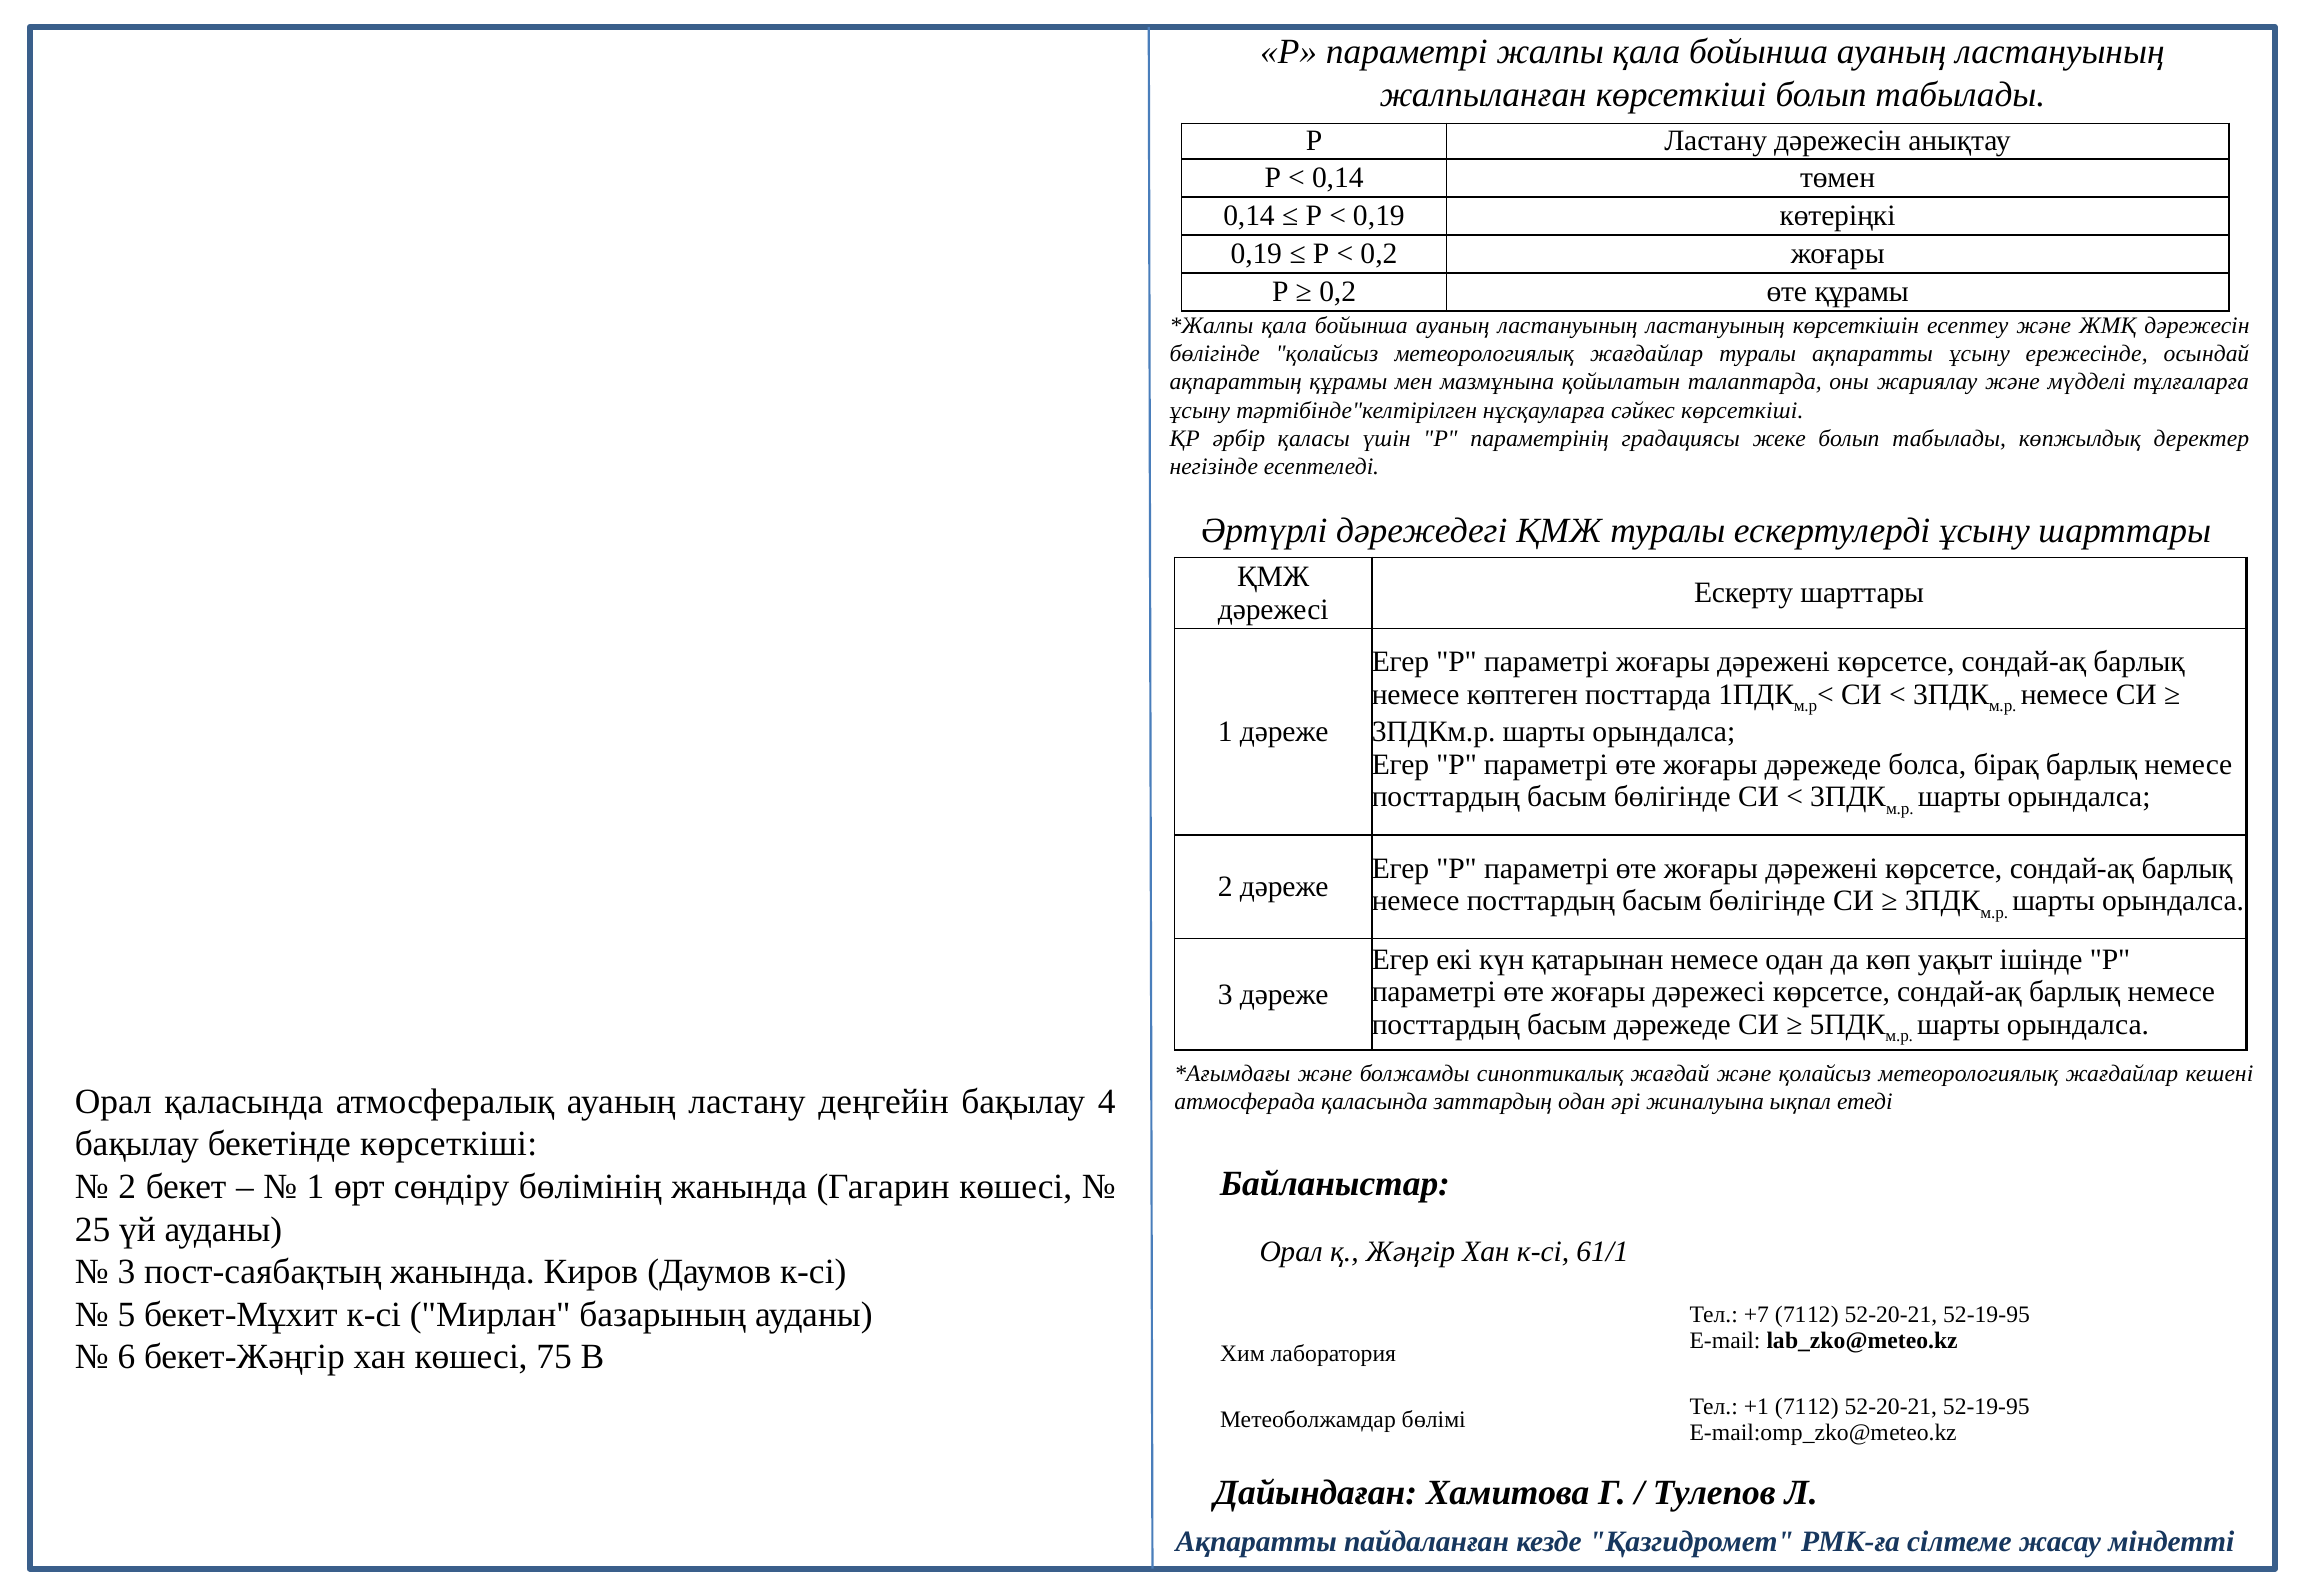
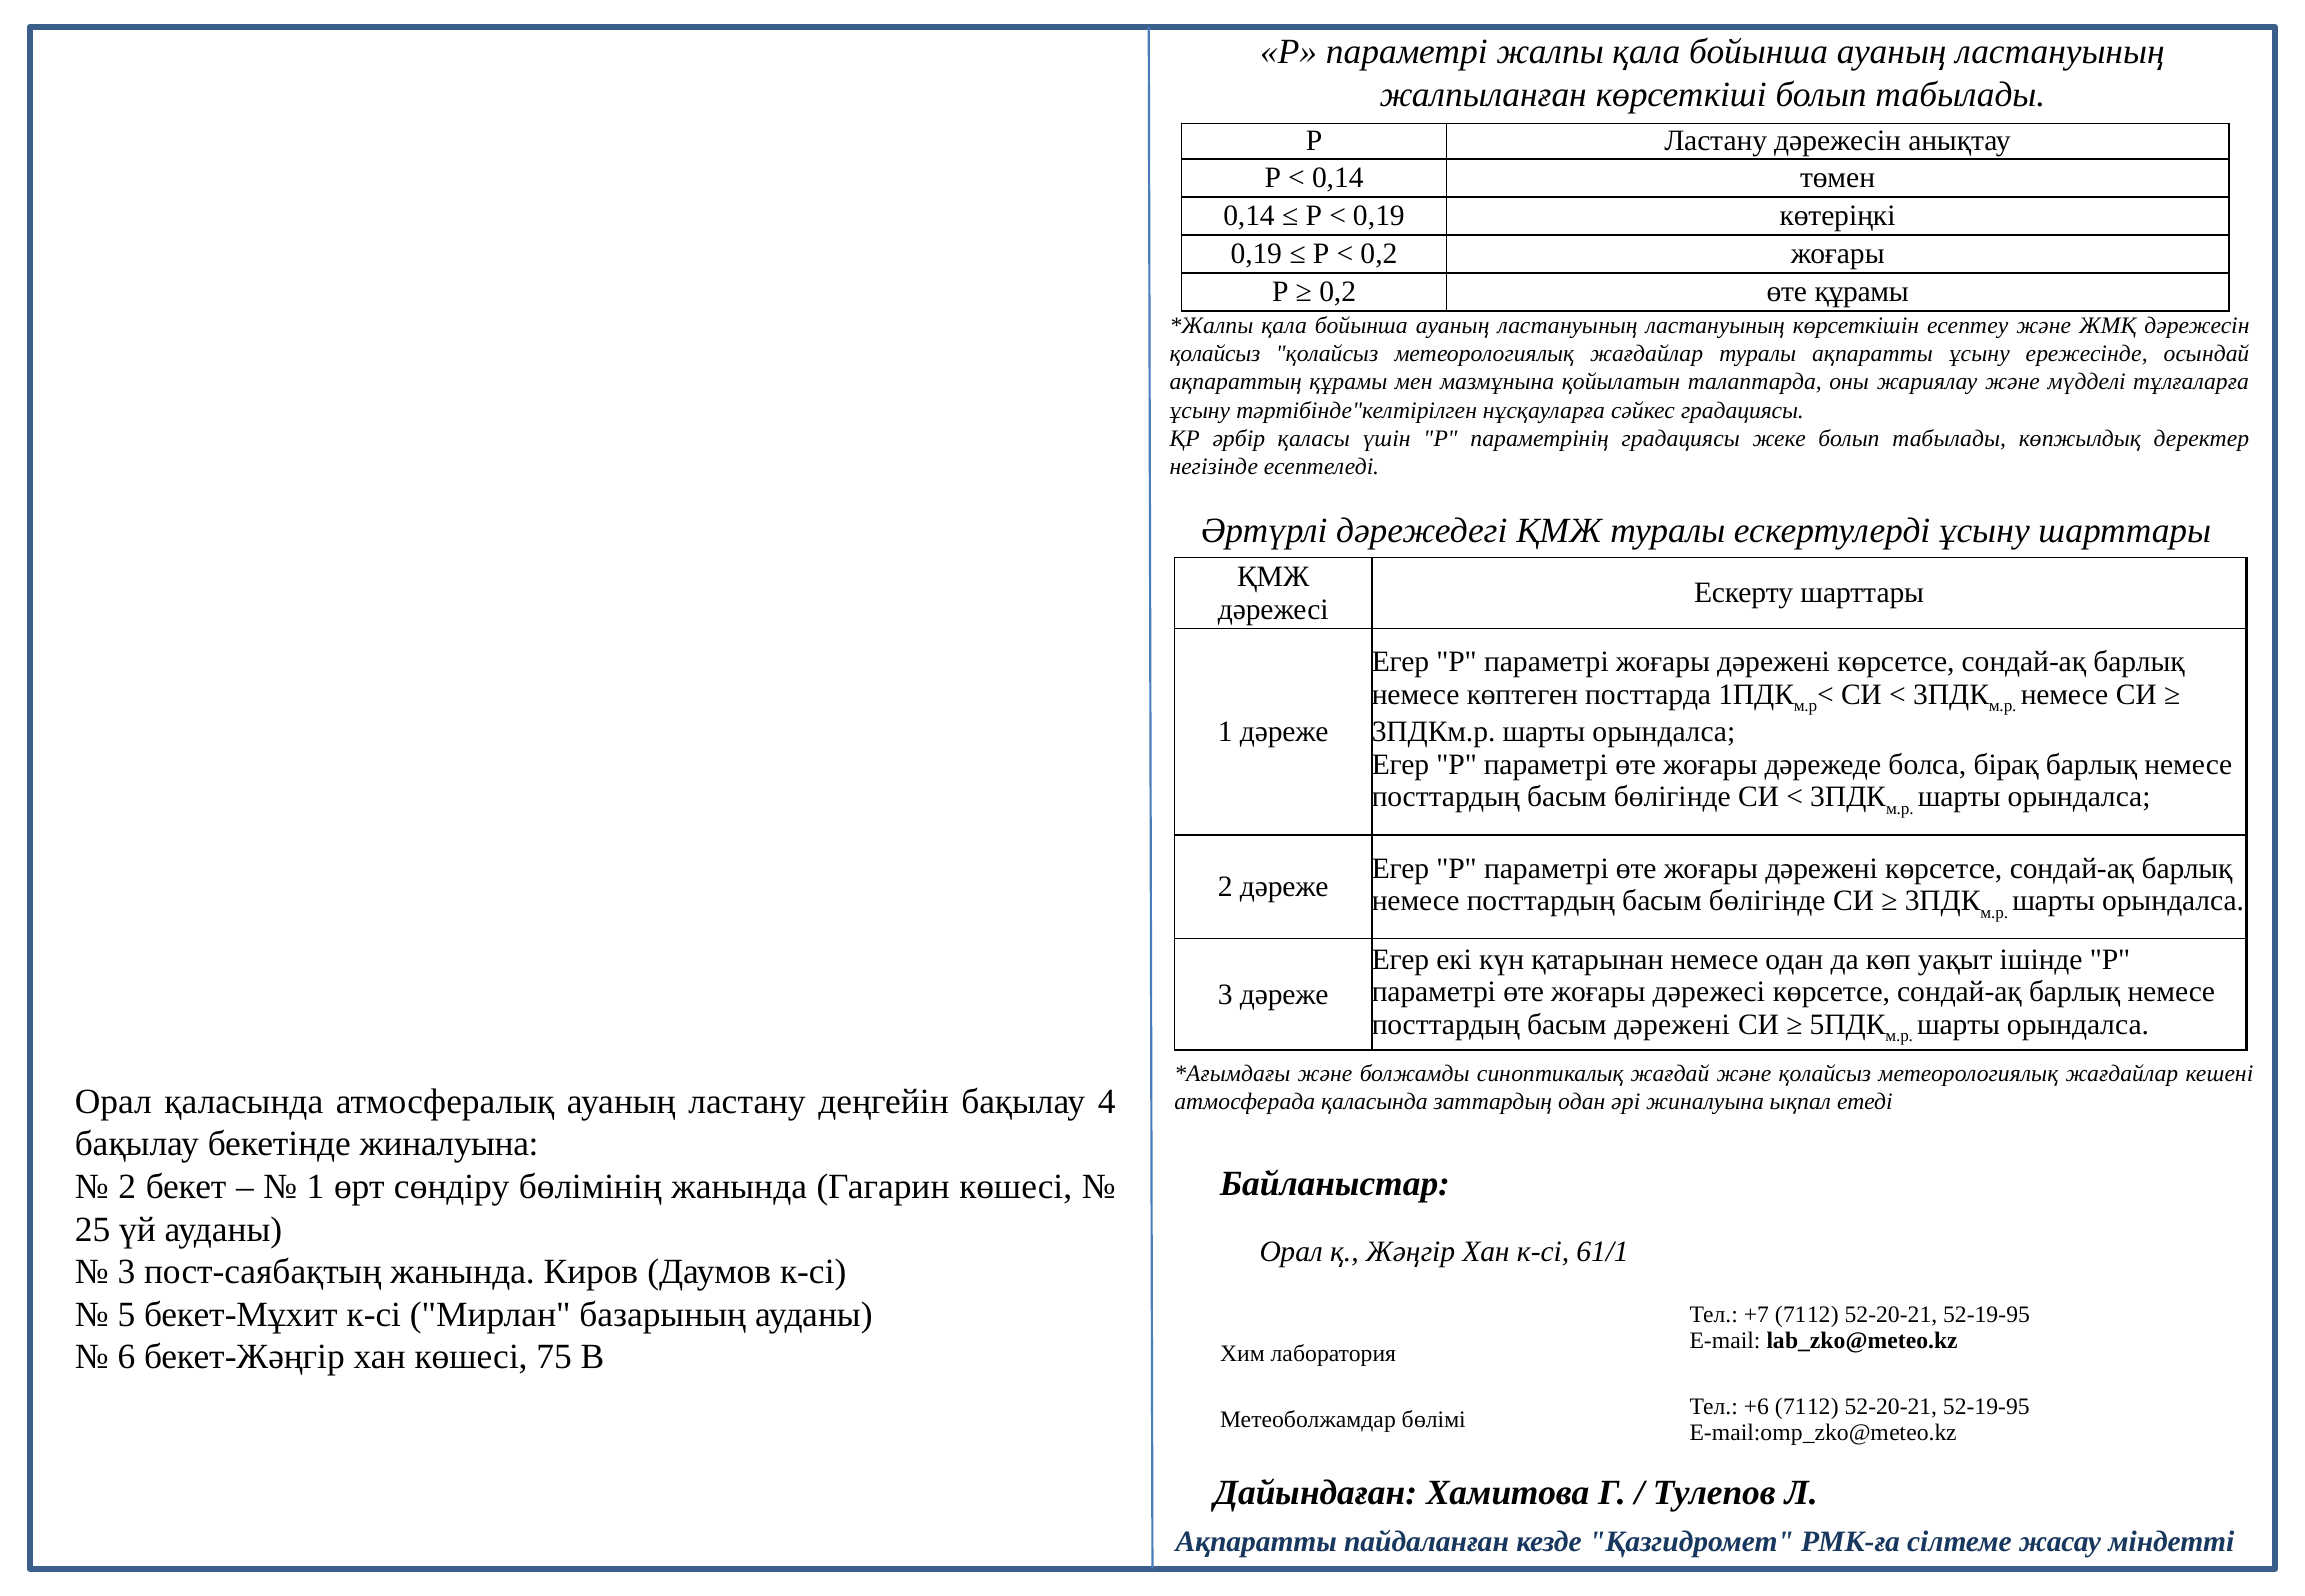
бөлігінде: бөлігінде -> қолайсыз (1215, 354)
сәйкес көрсеткіші: көрсеткіші -> градациясы (1742, 410)
басым дәрежеде: дәрежеде -> дәрежені (1672, 1024)
бекетінде көрсеткіші: көрсеткіші -> жиналуына (449, 1144)
+1: +1 -> +6 (1756, 1406)
